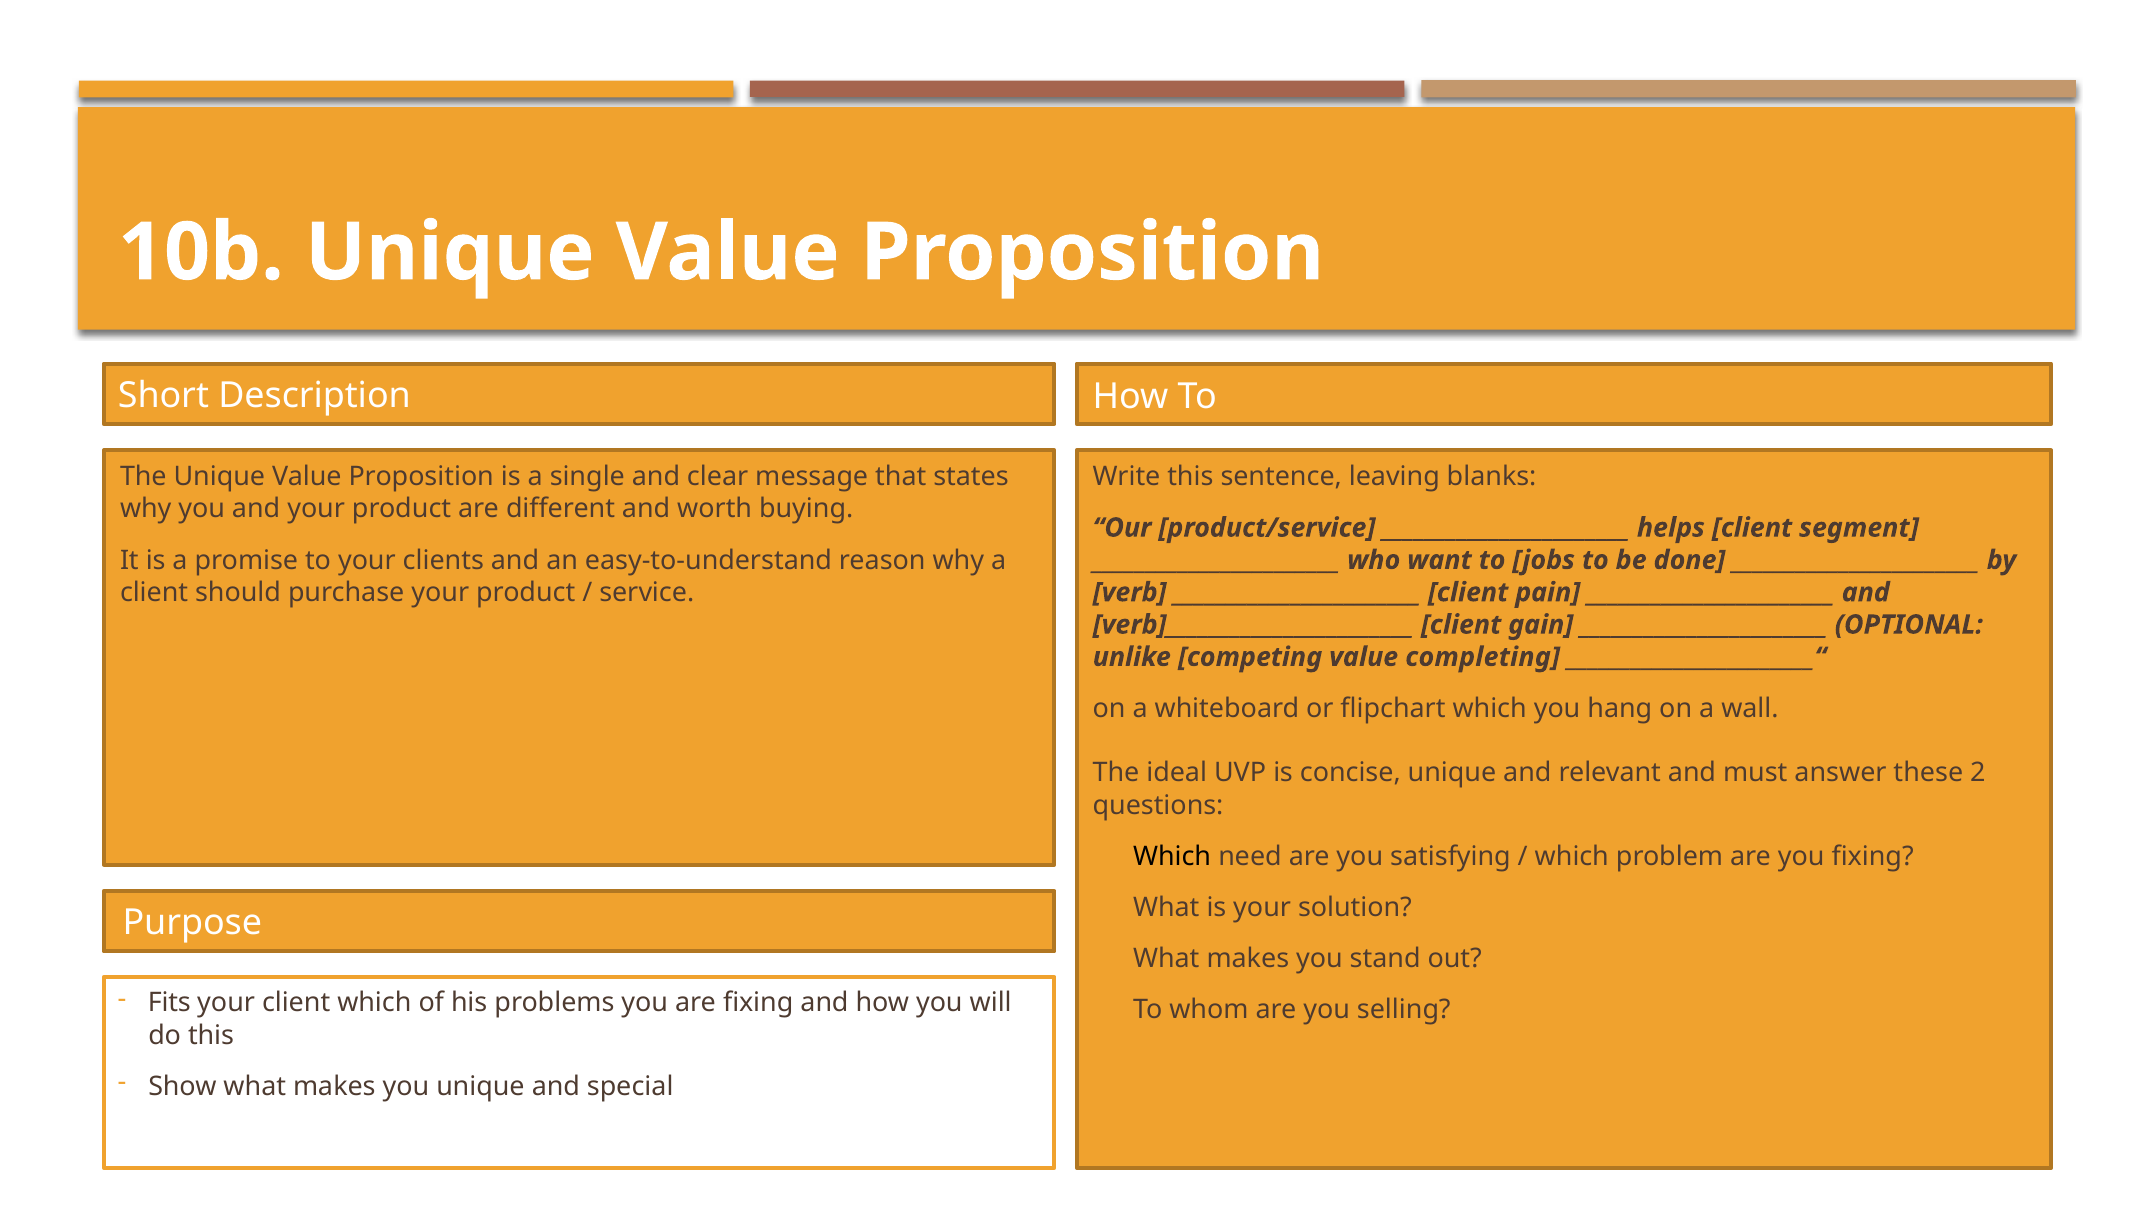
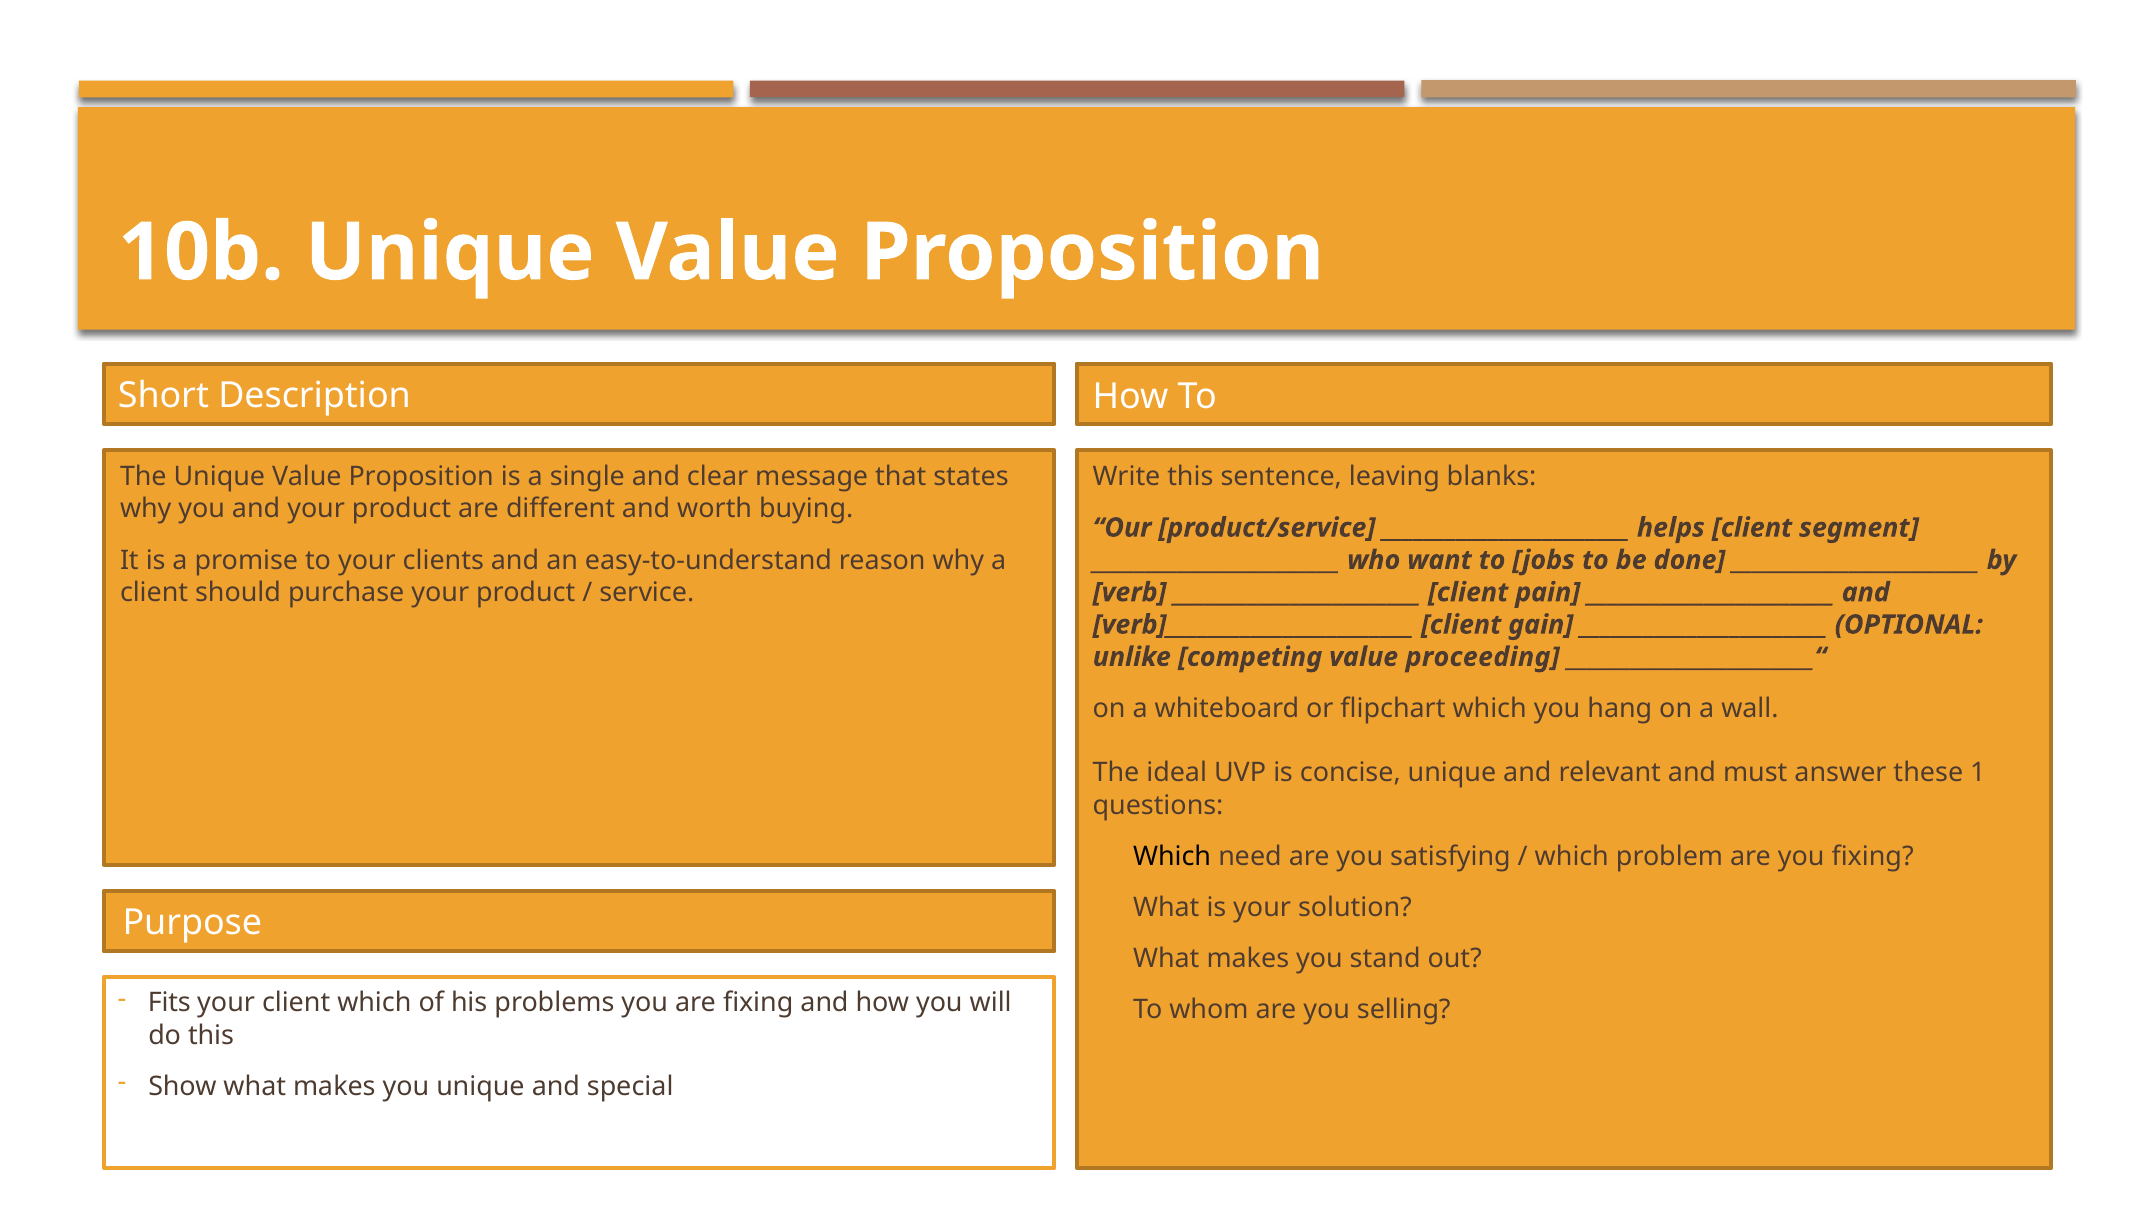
completing: completing -> proceeding (1483, 657)
these 2: 2 -> 1 (1978, 773)
